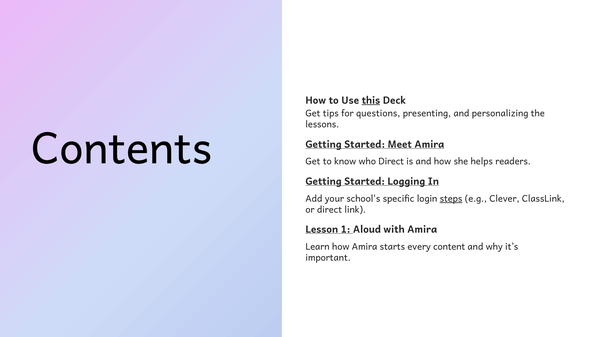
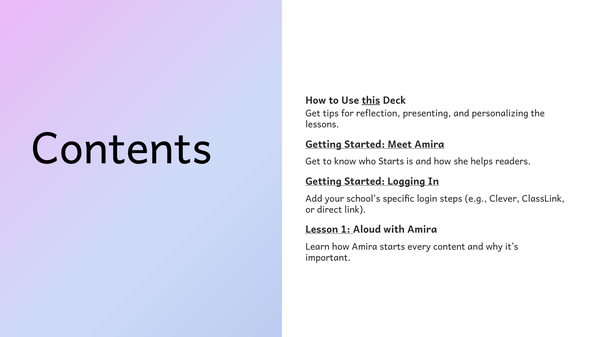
questions: questions -> reflection (378, 114)
who Direct: Direct -> Starts (391, 162)
steps underline: present -> none (451, 199)
